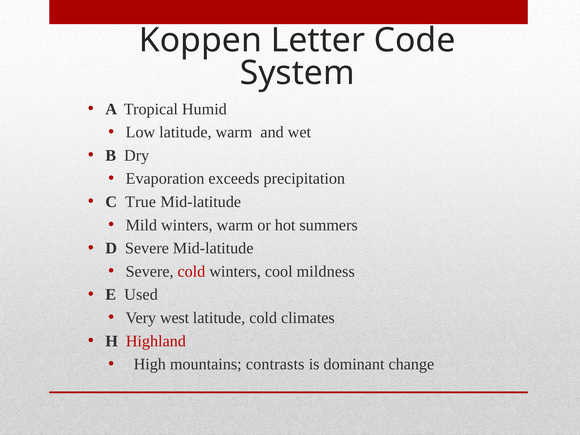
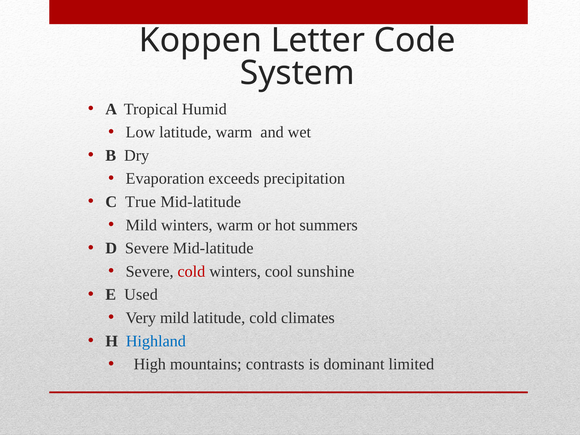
mildness: mildness -> sunshine (326, 271)
Very west: west -> mild (175, 318)
Highland colour: red -> blue (156, 341)
change: change -> limited (411, 364)
